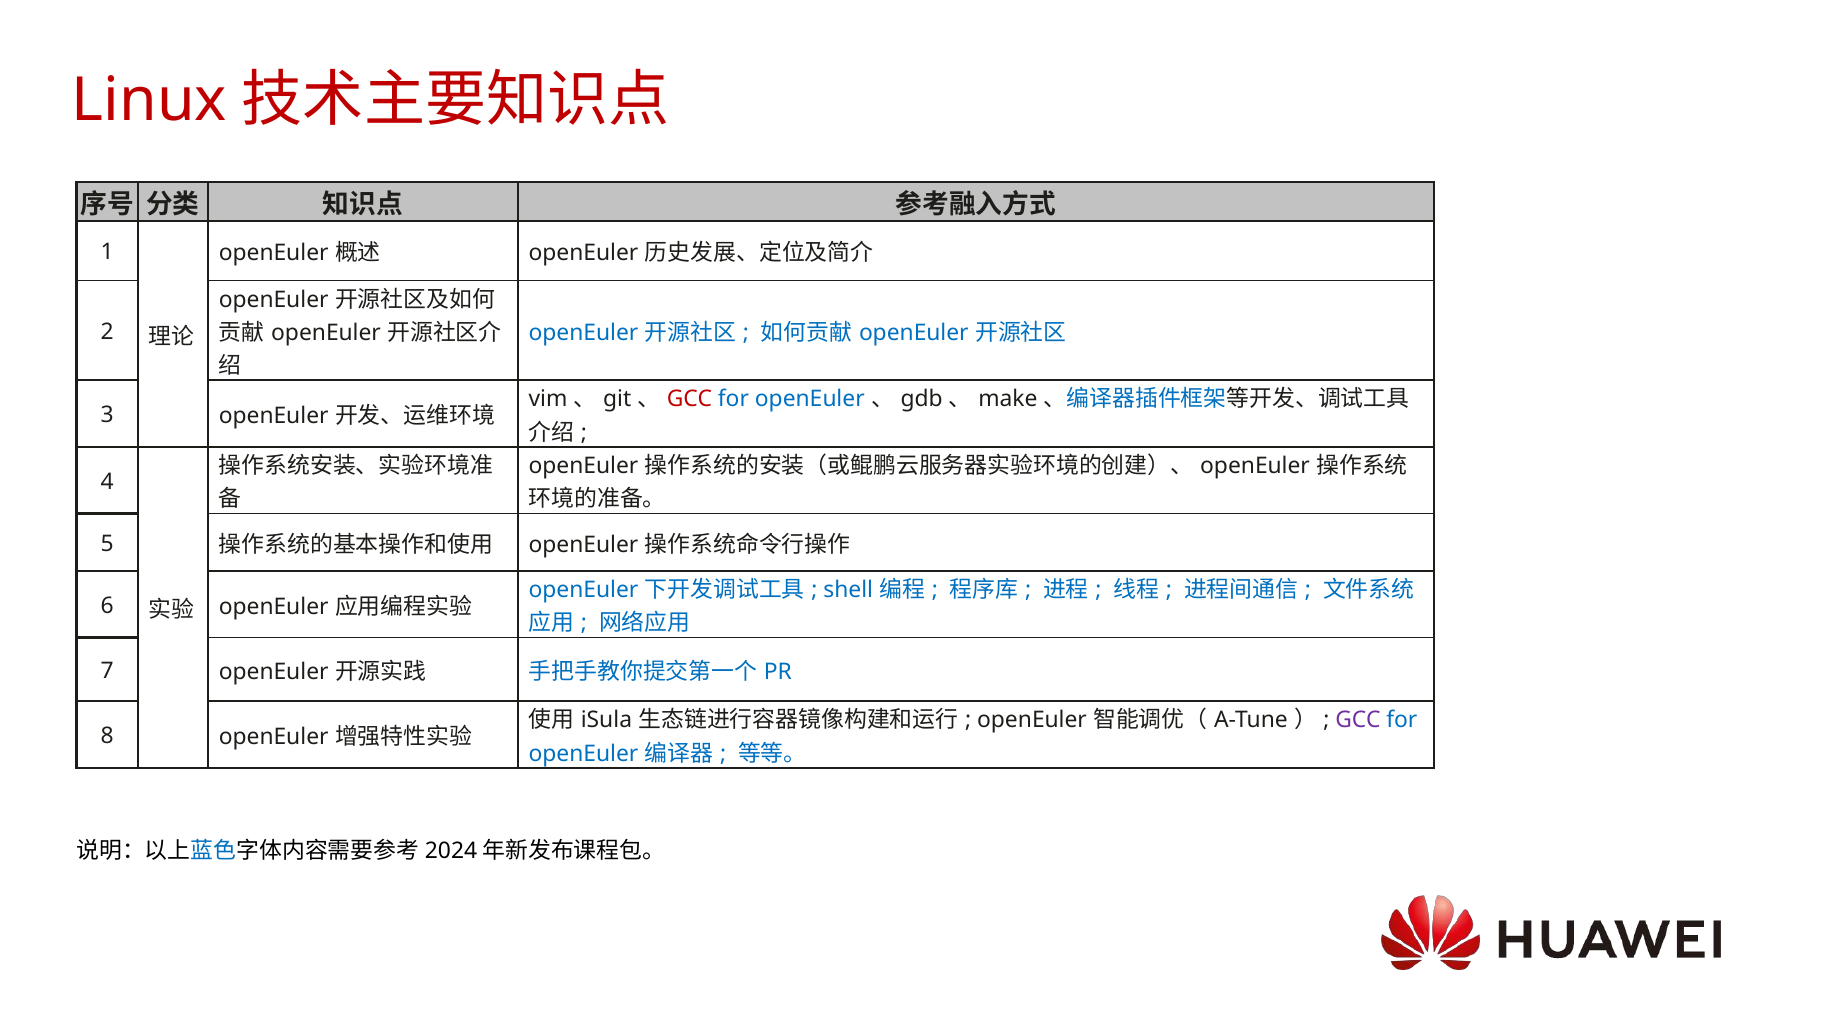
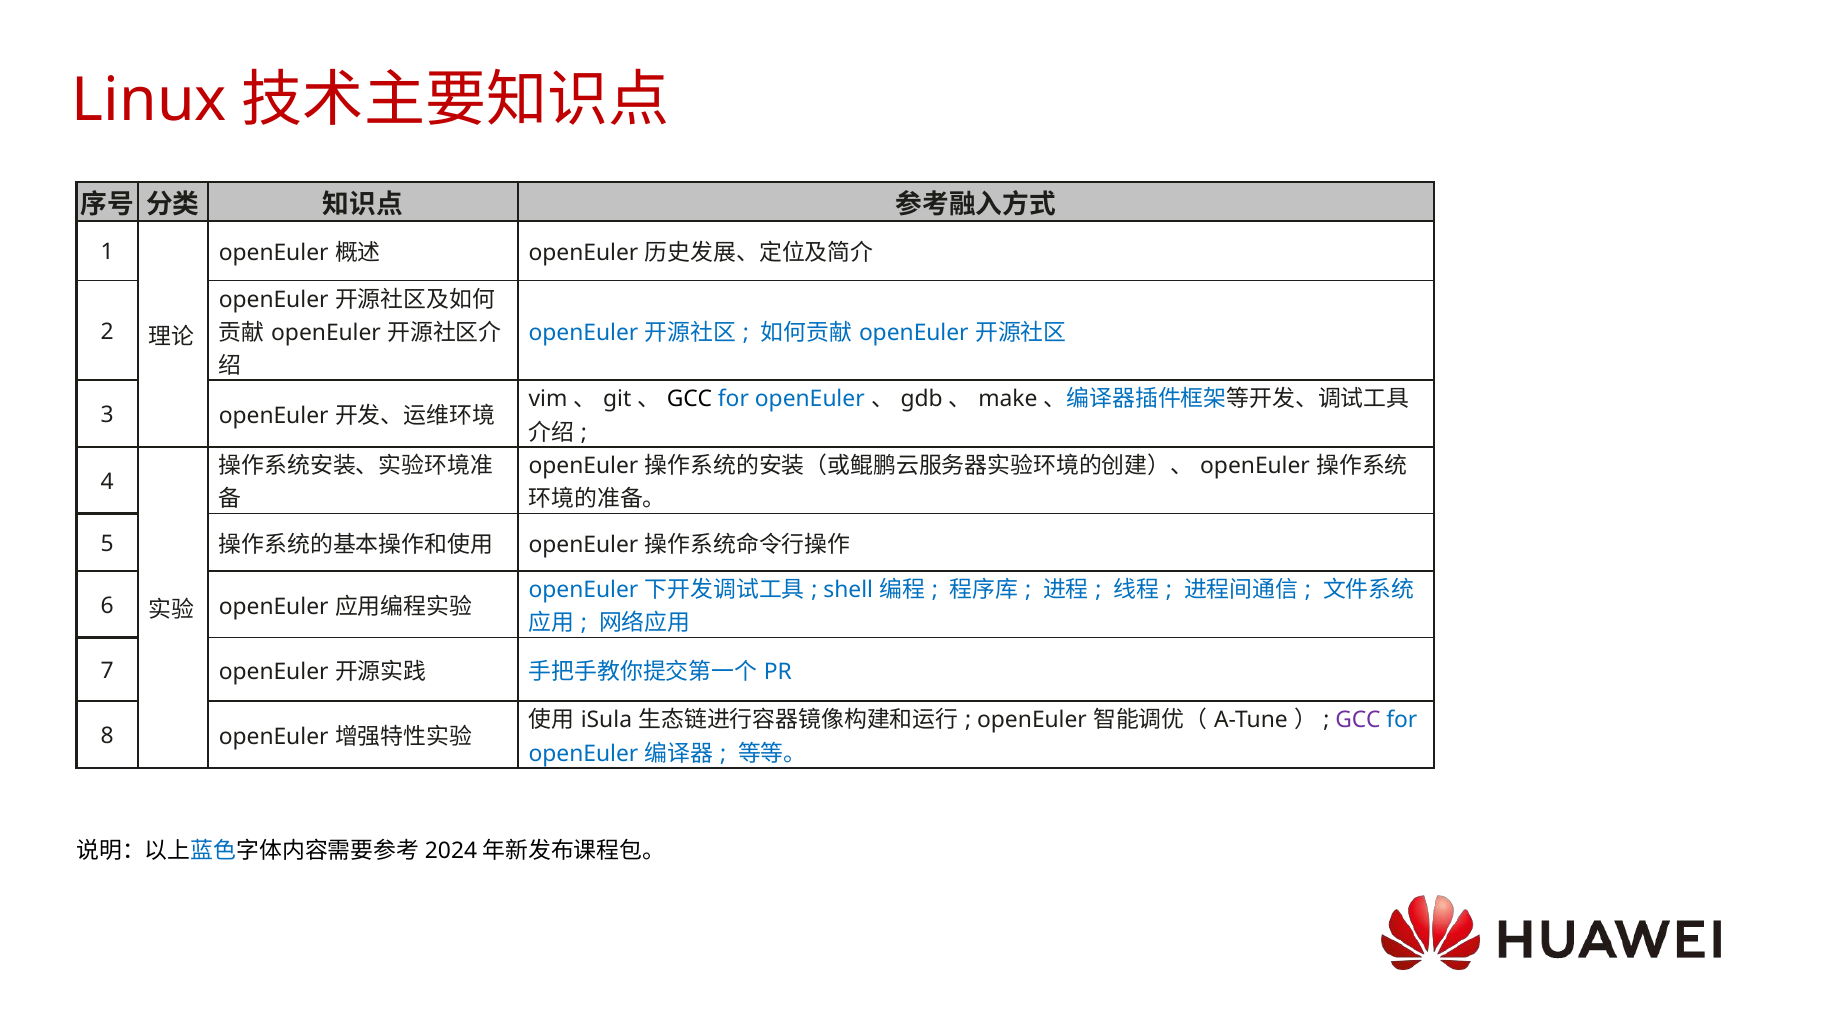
GCC colour: red -> black (690, 399)
